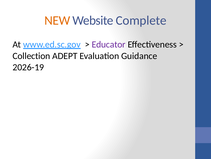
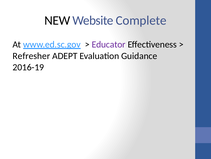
NEW colour: orange -> black (57, 20)
Collection: Collection -> Refresher (31, 56)
2026-19: 2026-19 -> 2016-19 (28, 67)
